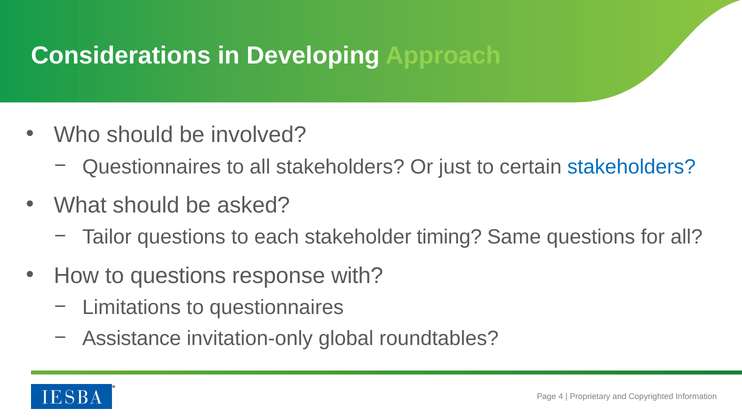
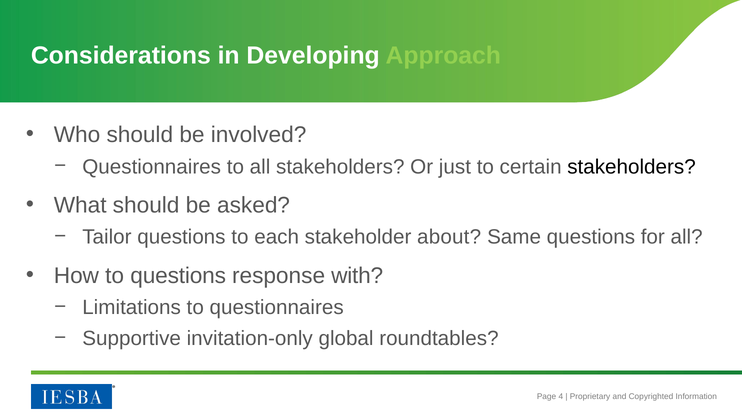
stakeholders colour: blue -> black (632, 167)
timing: timing -> about (449, 237)
Assistance: Assistance -> Supportive (132, 339)
